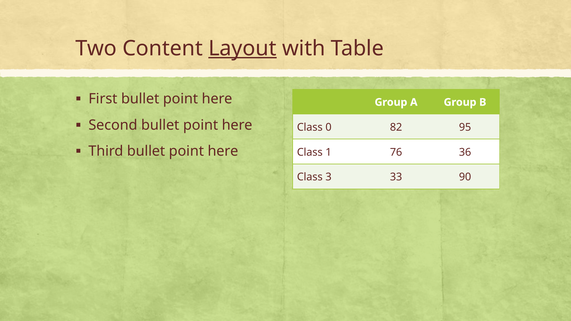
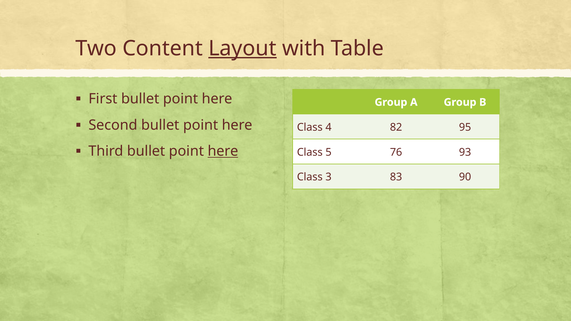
0: 0 -> 4 (329, 127)
here underline: none -> present (223, 151)
1: 1 -> 5 (329, 152)
36: 36 -> 93 (465, 152)
33: 33 -> 83 (396, 177)
